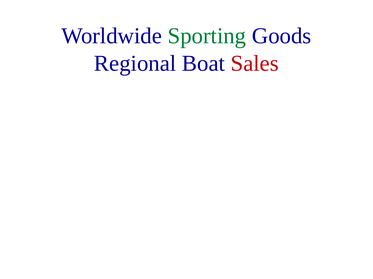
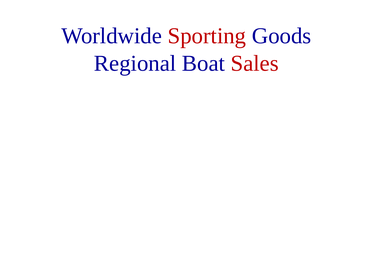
Sporting colour: green -> red (207, 36)
